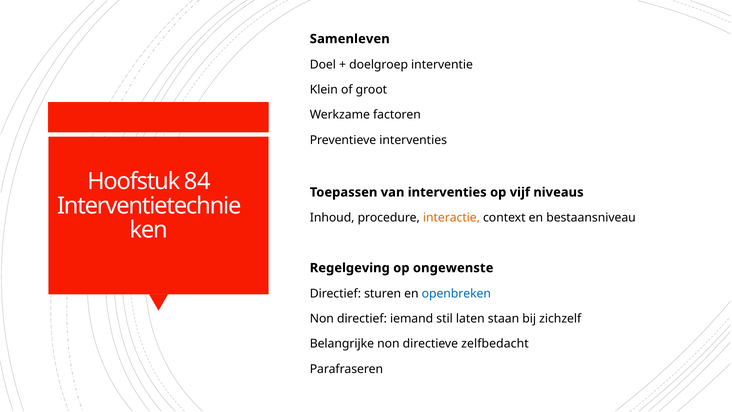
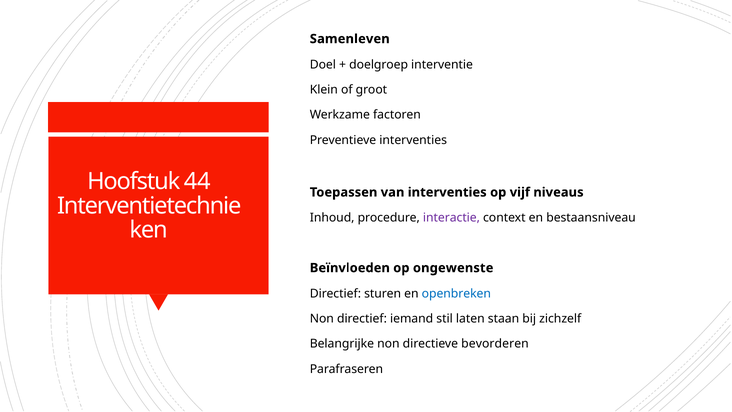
84: 84 -> 44 (197, 181)
interactie colour: orange -> purple (451, 218)
Regelgeving: Regelgeving -> Beïnvloeden (350, 268)
zelfbedacht: zelfbedacht -> bevorderen (495, 344)
